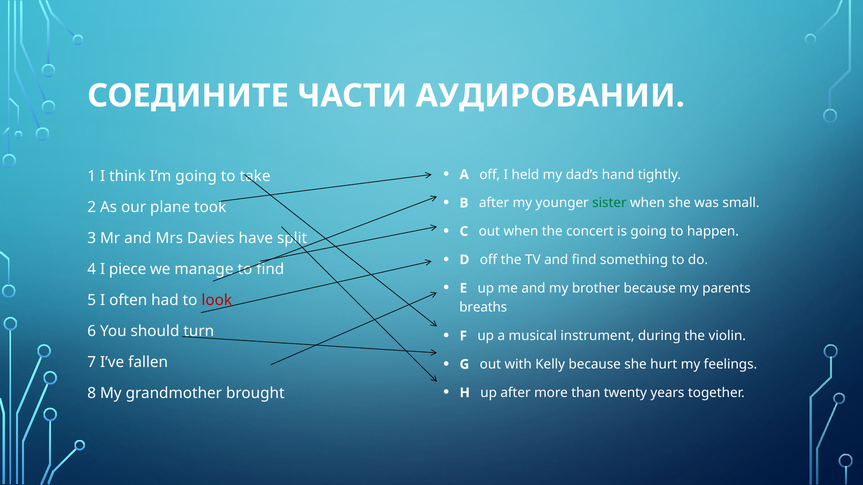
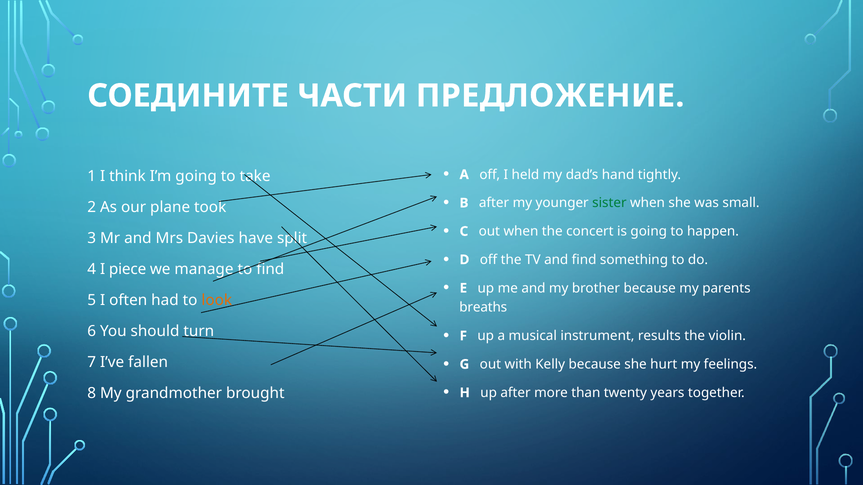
АУДИРОВАНИИ: АУДИРОВАНИИ -> ПРЕДЛОЖЕНИЕ (550, 96)
look colour: red -> orange (217, 300)
during: during -> results (659, 336)
